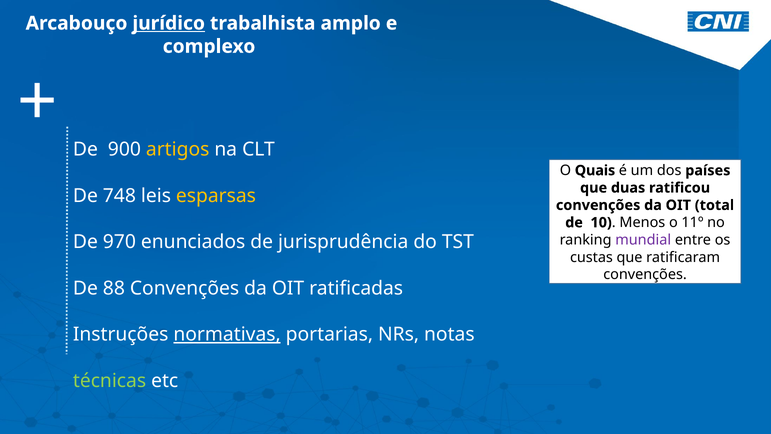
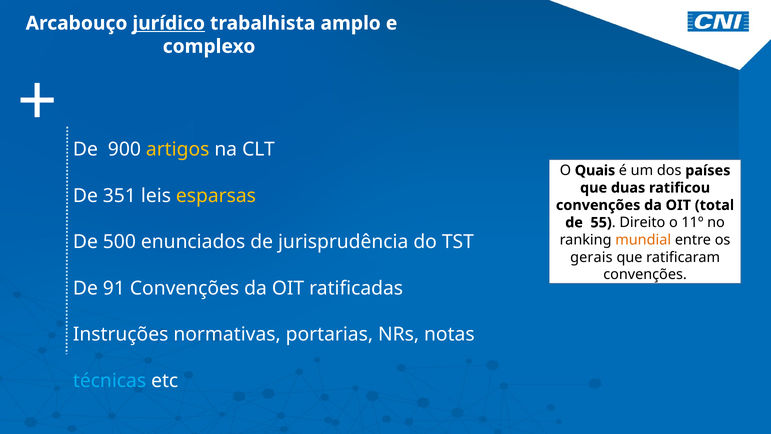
748: 748 -> 351 (119, 195)
10: 10 -> 55 (601, 222)
Menos: Menos -> Direito (642, 222)
mundial colour: purple -> orange (643, 240)
970: 970 -> 500 (119, 242)
custas: custas -> gerais (591, 257)
88: 88 -> 91 (114, 288)
normativas underline: present -> none (227, 334)
técnicas colour: light green -> light blue (110, 381)
